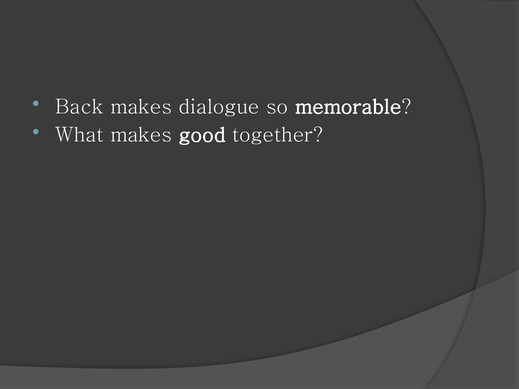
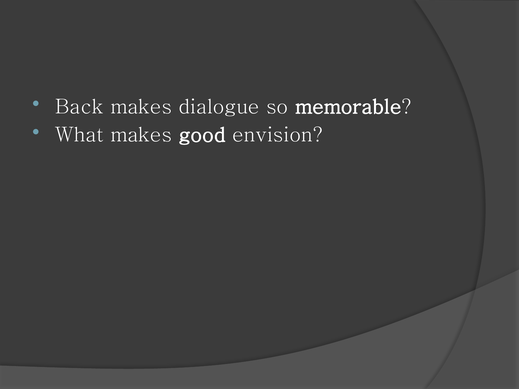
together: together -> envision (278, 135)
